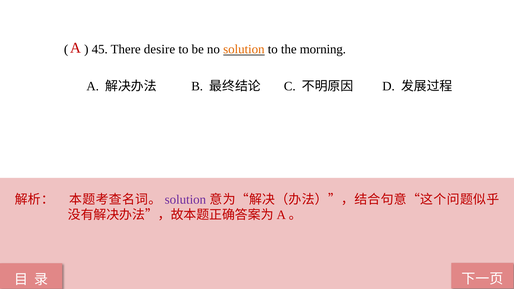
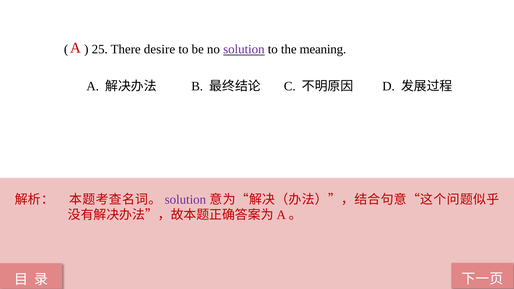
45: 45 -> 25 (100, 49)
solution colour: orange -> purple (244, 49)
morning: morning -> meaning (323, 49)
